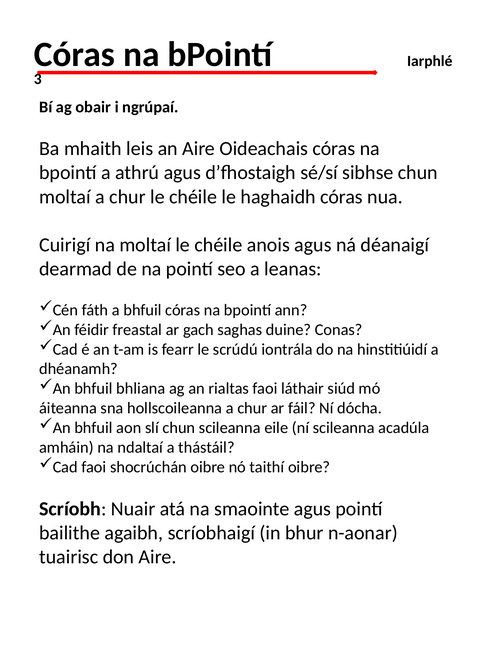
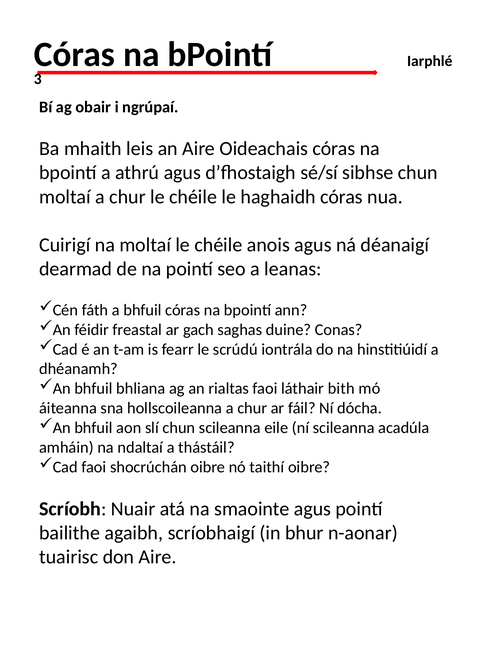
siúd: siúd -> bith (341, 388)
